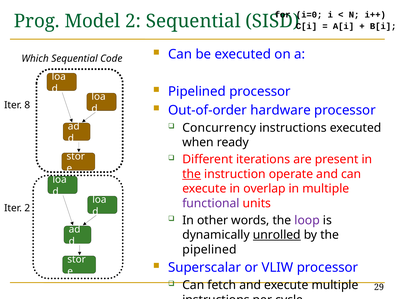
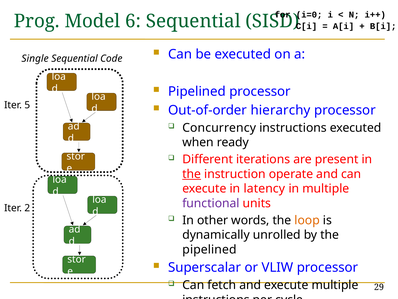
Model 2: 2 -> 6 (133, 21)
Which: Which -> Single (35, 58)
8: 8 -> 5 (27, 105)
hardware: hardware -> hierarchy (281, 110)
overlap: overlap -> latency (264, 188)
loop colour: purple -> orange (307, 220)
unrolled underline: present -> none (277, 235)
